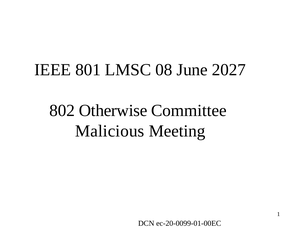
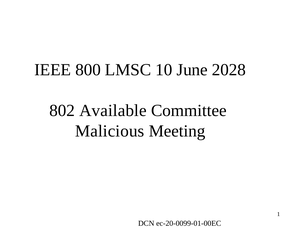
801: 801 -> 800 (88, 70)
08: 08 -> 10 (164, 70)
2027: 2027 -> 2028 (229, 70)
Otherwise: Otherwise -> Available (113, 111)
